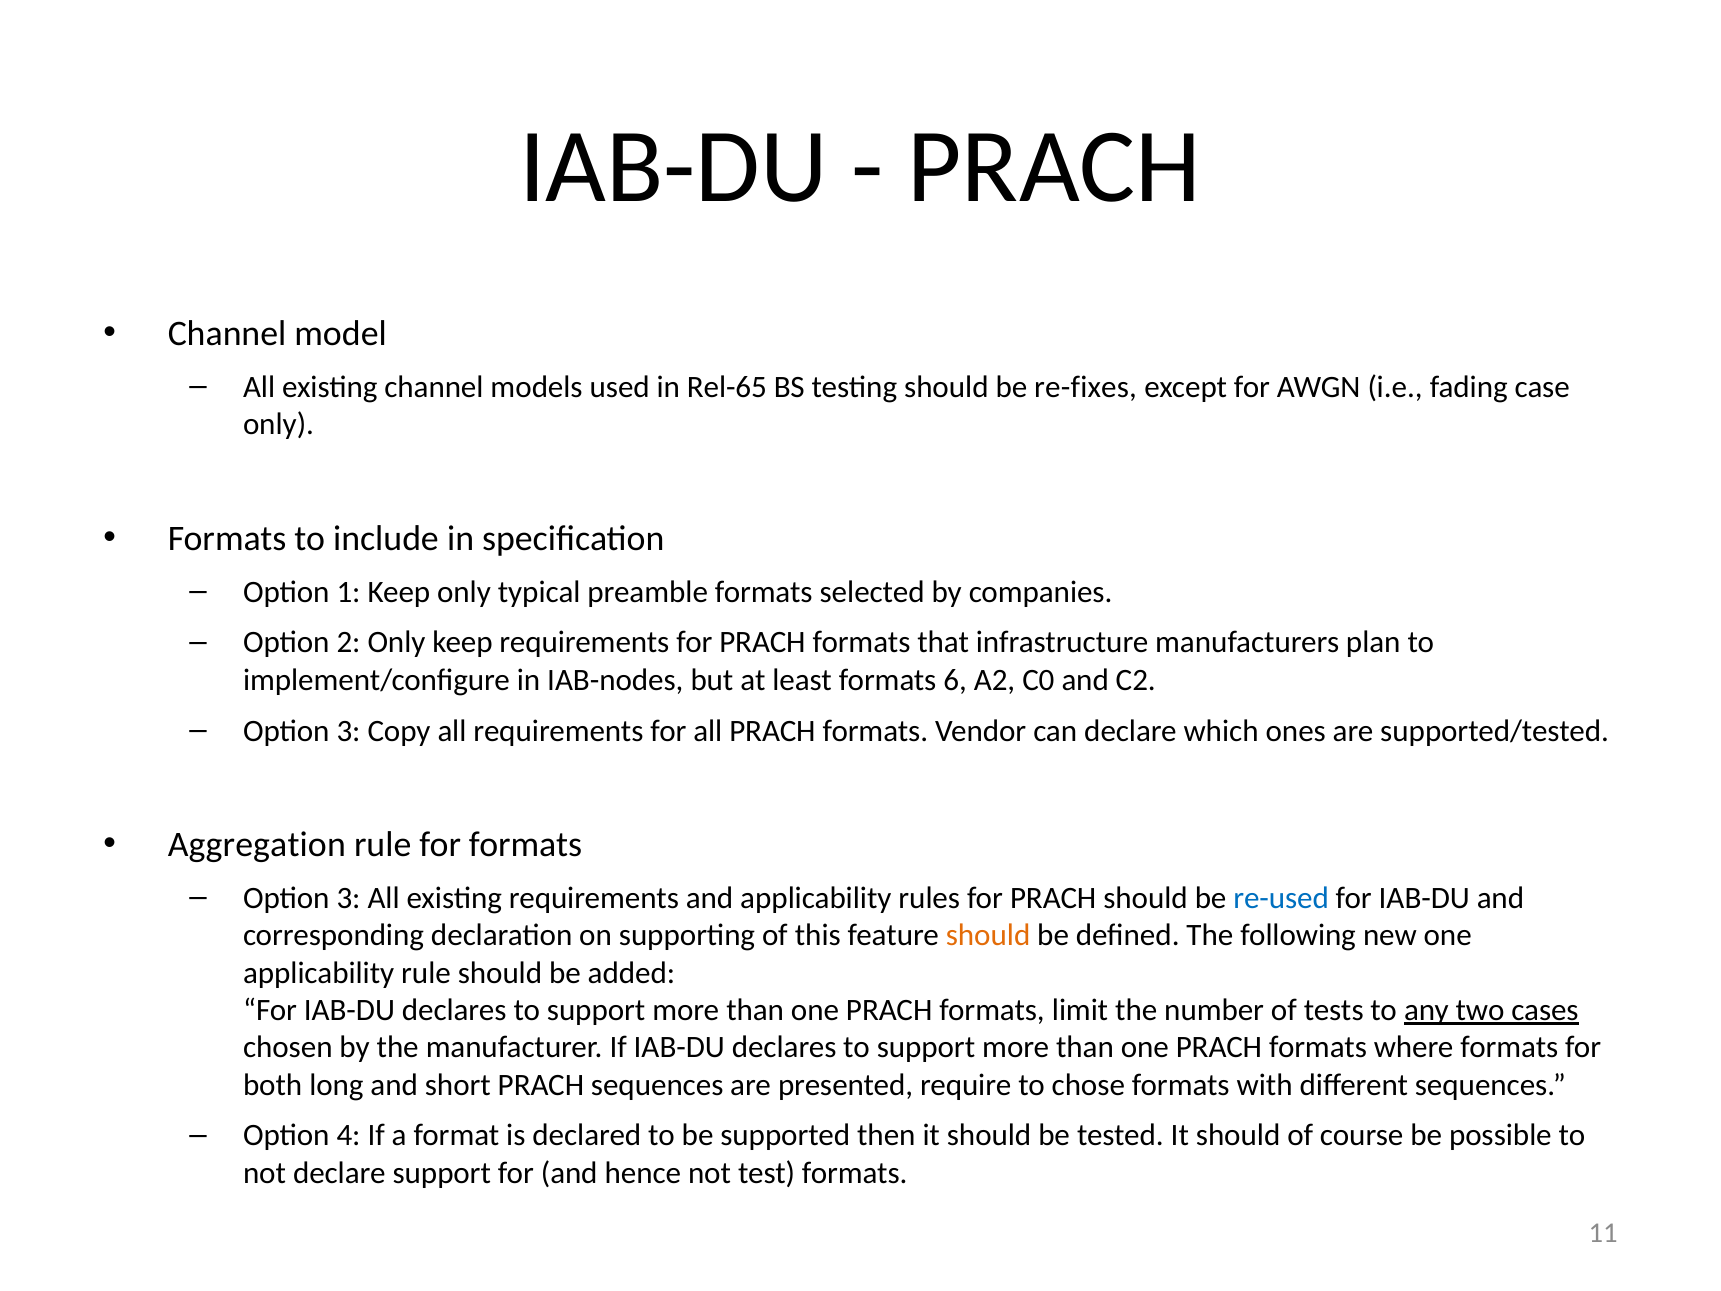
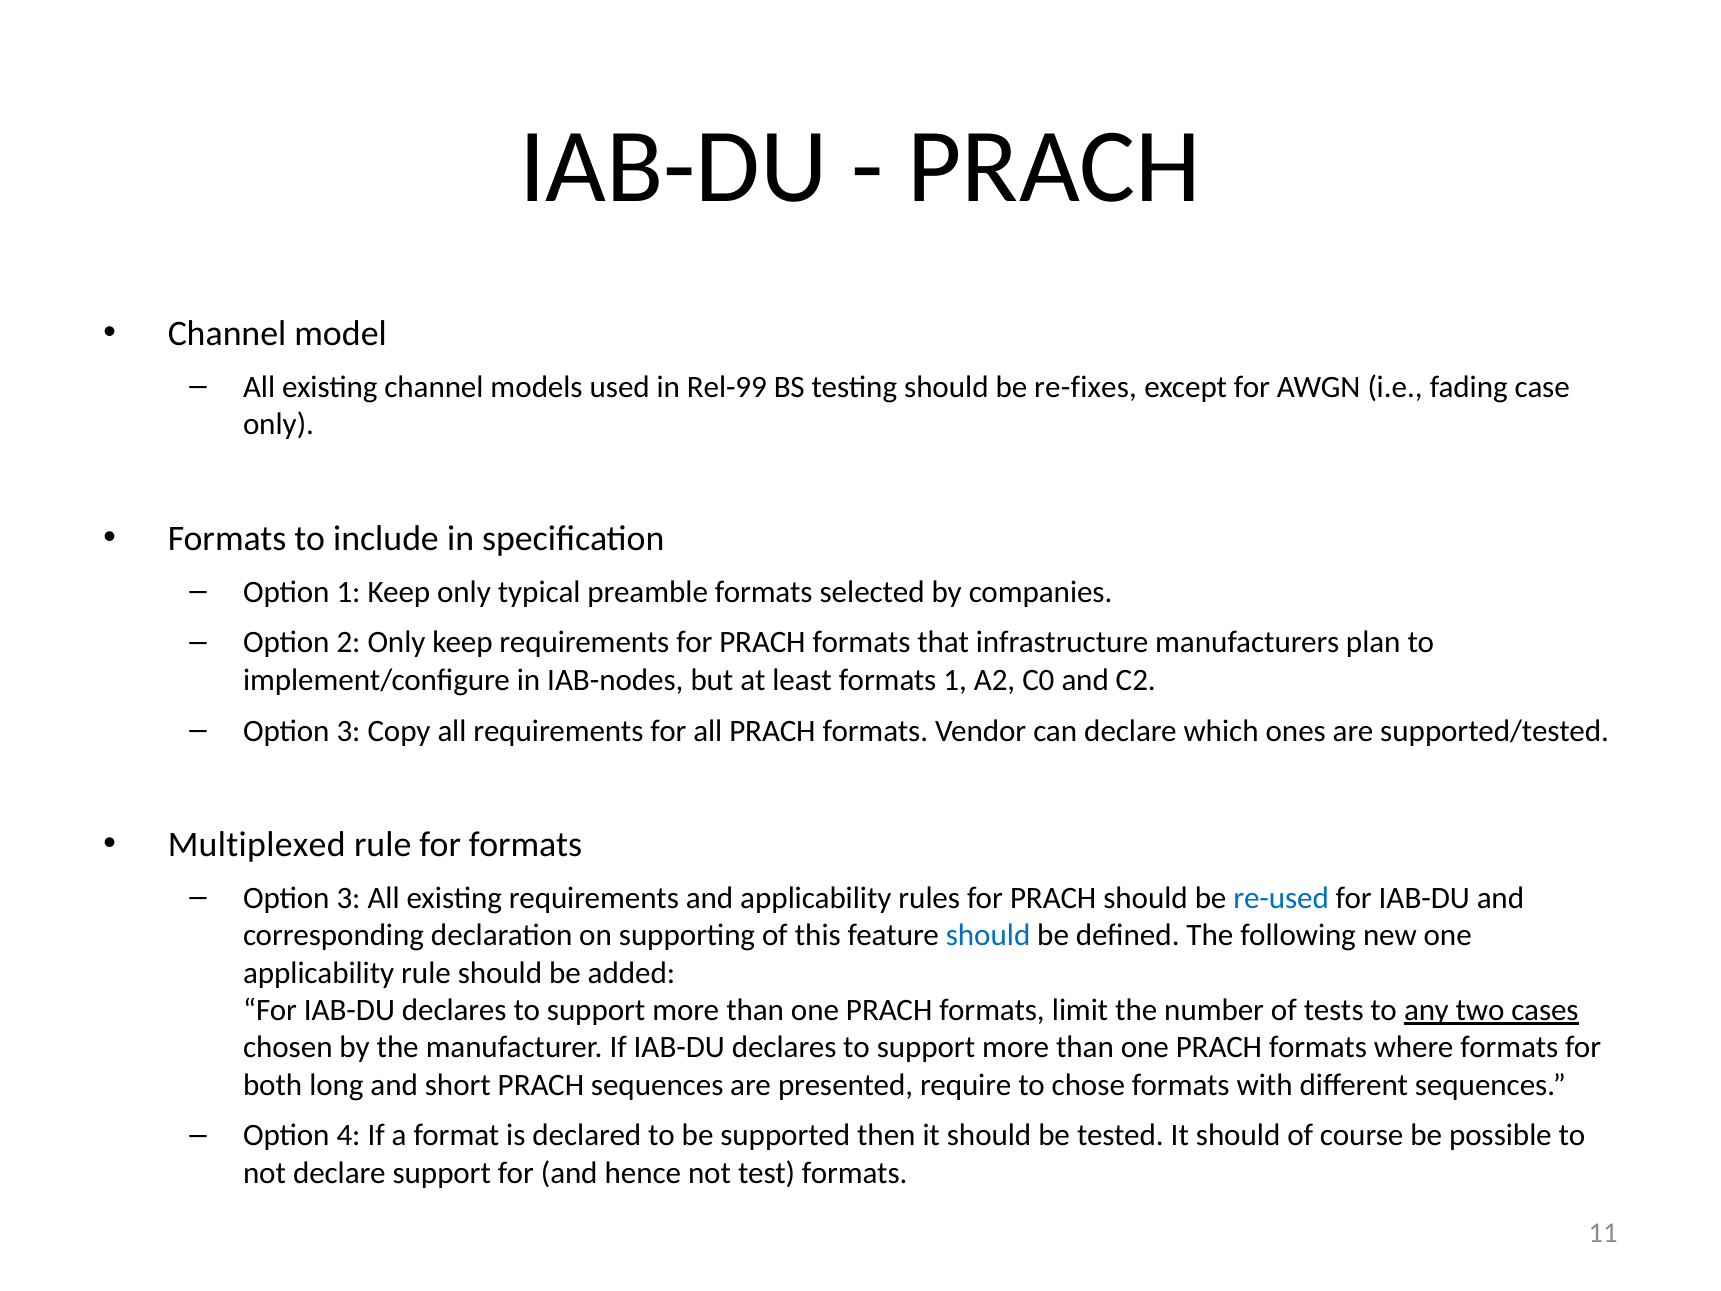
Rel-65: Rel-65 -> Rel-99 (727, 387)
formats 6: 6 -> 1 (955, 680)
Aggregation: Aggregation -> Multiplexed (257, 845)
should colour: orange -> blue (988, 935)
